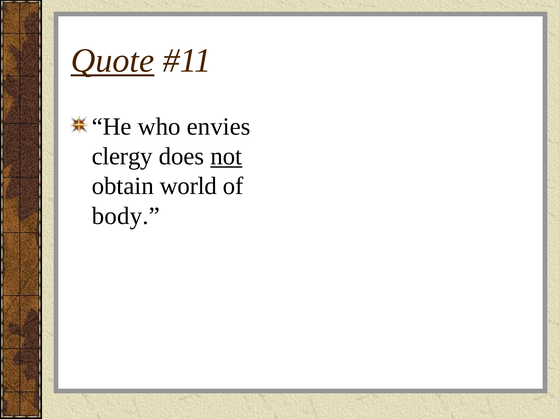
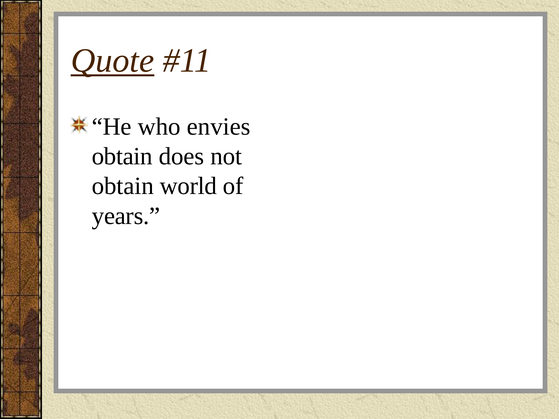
clergy: clergy -> obtain (122, 156)
not underline: present -> none (226, 156)
body: body -> years (126, 216)
